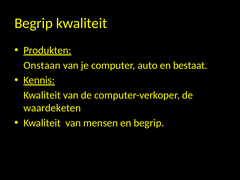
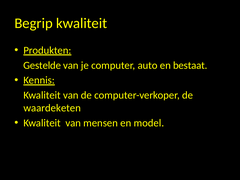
Onstaan: Onstaan -> Gestelde (42, 65)
en begrip: begrip -> model (149, 123)
